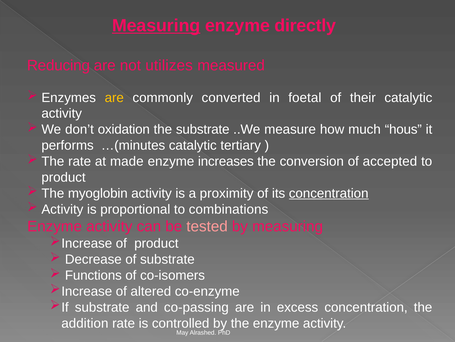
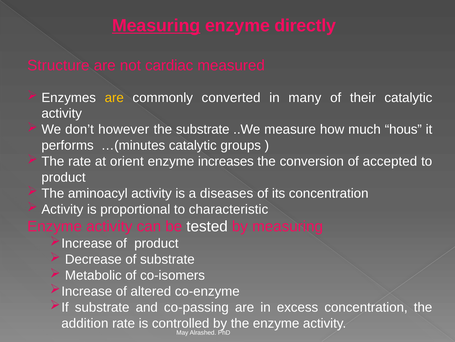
Reducing: Reducing -> Structure (58, 65)
utilizes: utilizes -> cardiac (169, 65)
foetal: foetal -> many (305, 97)
oxidation: oxidation -> however (124, 129)
tertiary: tertiary -> groups (241, 145)
made: made -> orient (127, 161)
myoglobin: myoglobin -> aminoacyl (98, 193)
proximity: proximity -> diseases (227, 193)
concentration underline: present -> none (329, 193)
combinations: combinations -> characteristic (229, 209)
tested colour: pink -> white (207, 226)
Functions: Functions -> Metabolic (93, 275)
